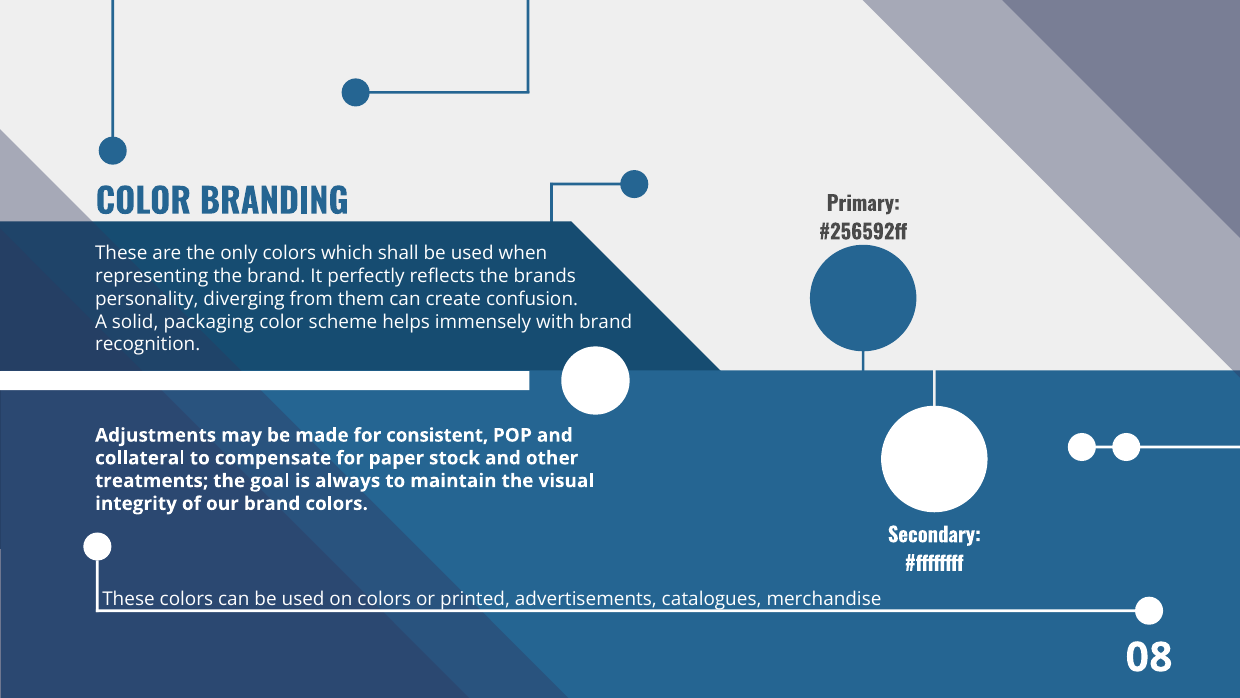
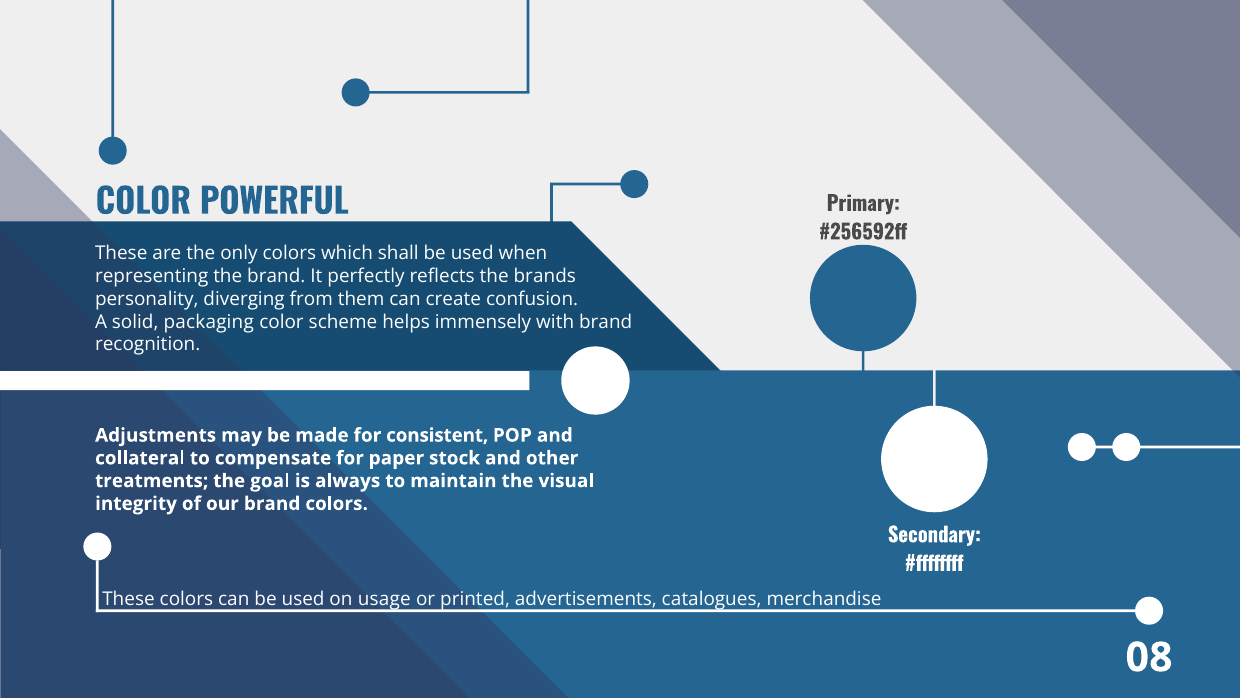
BRANDING: BRANDING -> POWERFUL (274, 202)
on colors: colors -> usage (384, 599)
